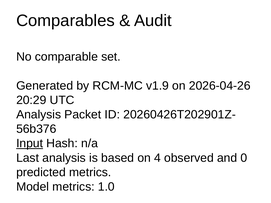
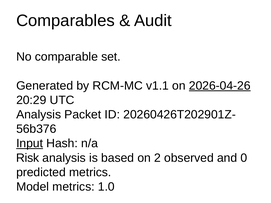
v1.9: v1.9 -> v1.1 (157, 86)
2026-04-26 underline: none -> present (220, 86)
Last: Last -> Risk (28, 158)
4: 4 -> 2 (158, 158)
